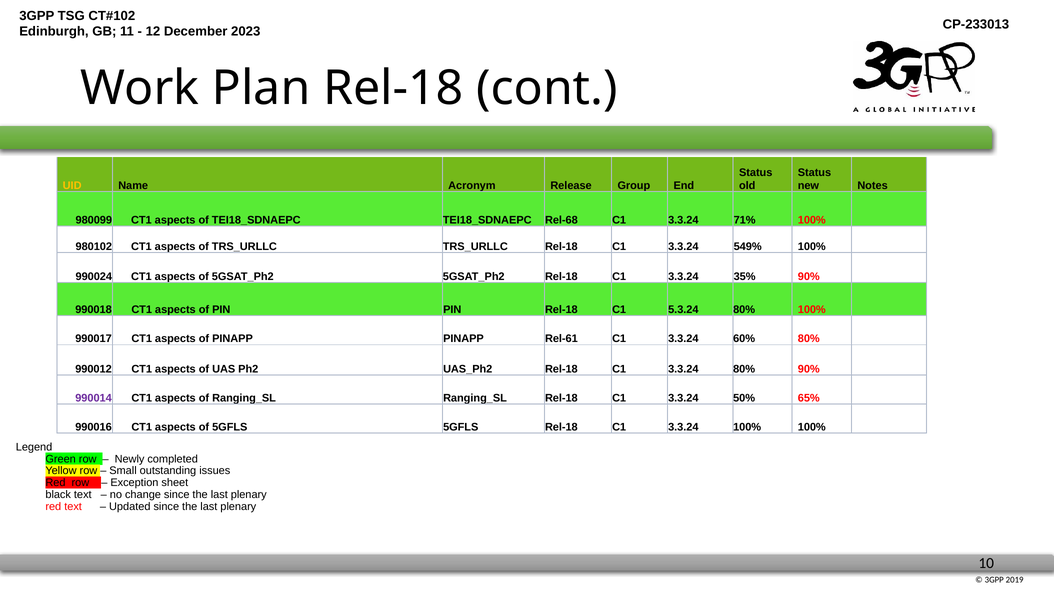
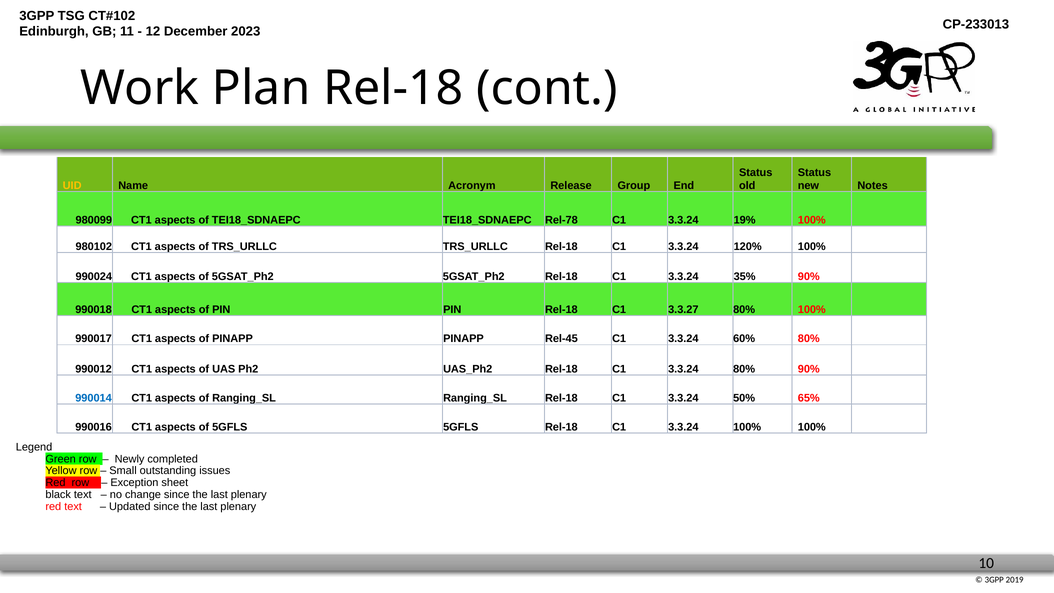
Rel-68: Rel-68 -> Rel-78 (561, 220)
71%: 71% -> 19% (745, 220)
549%: 549% -> 120% (748, 246)
5.3.24: 5.3.24 -> 3.3.27 (683, 310)
Rel-61: Rel-61 -> Rel-45 (561, 339)
990014 colour: purple -> blue (94, 398)
